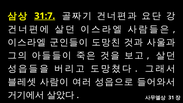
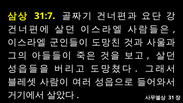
31:7 underline: present -> none (45, 16)
